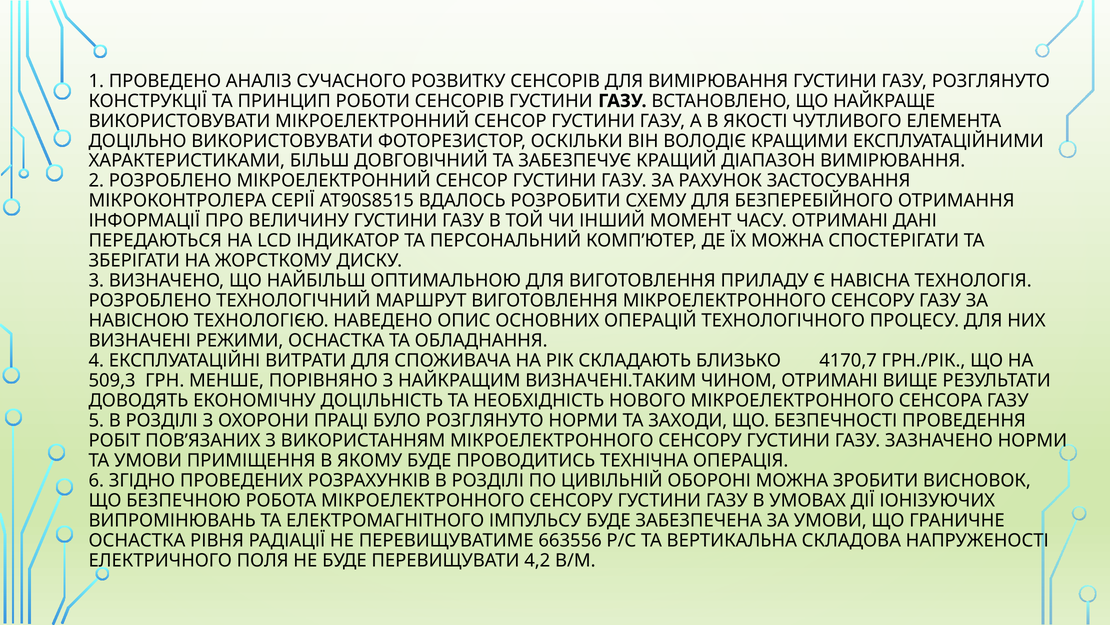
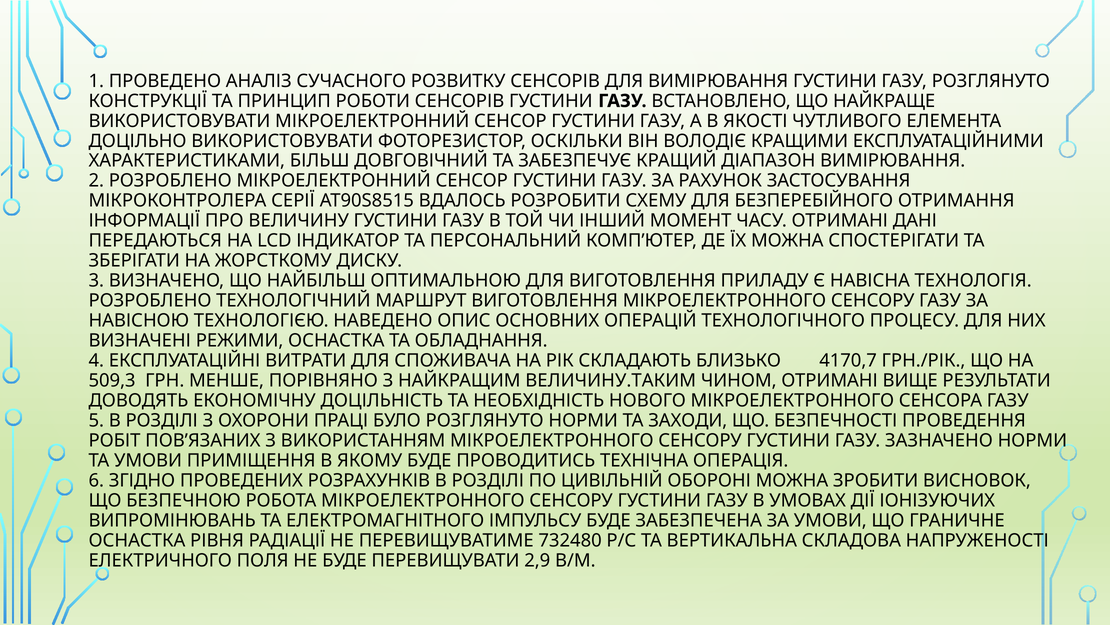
ВИЗНАЧЕНІ.ТАКИМ: ВИЗНАЧЕНІ.ТАКИМ -> ВЕЛИЧИНУ.ТАКИМ (611, 380)
663556: 663556 -> 732480 (570, 540)
4,2: 4,2 -> 2,9 (537, 560)
